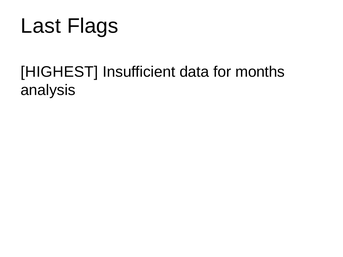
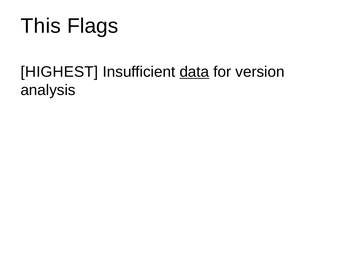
Last: Last -> This (41, 26)
data underline: none -> present (194, 72)
months: months -> version (260, 72)
